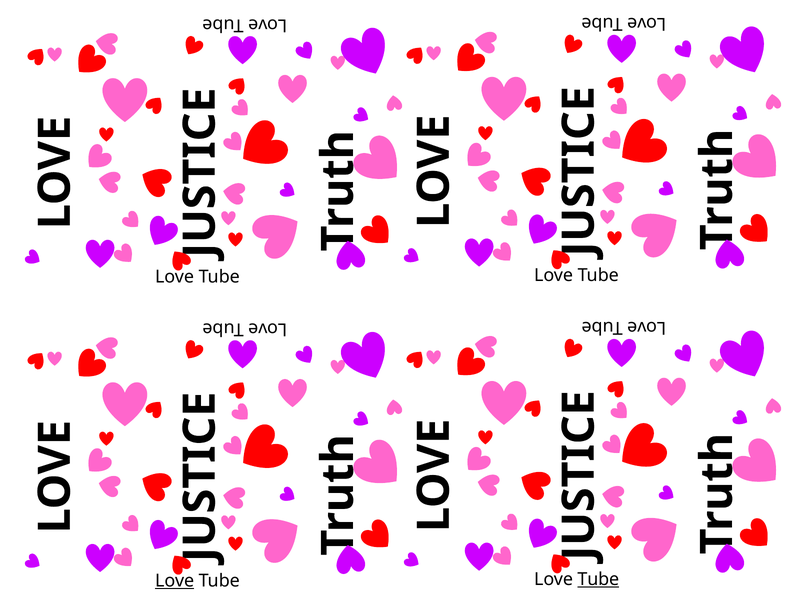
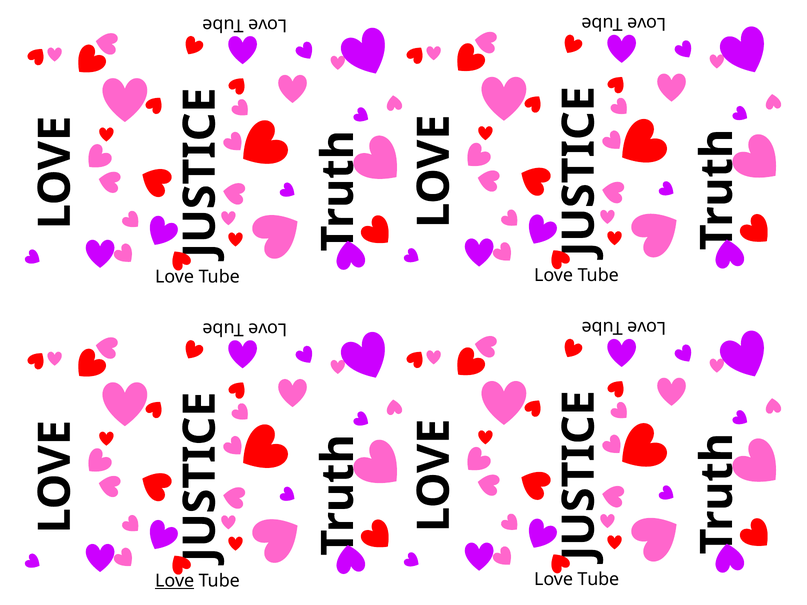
Tube underline: present -> none (598, 580)
